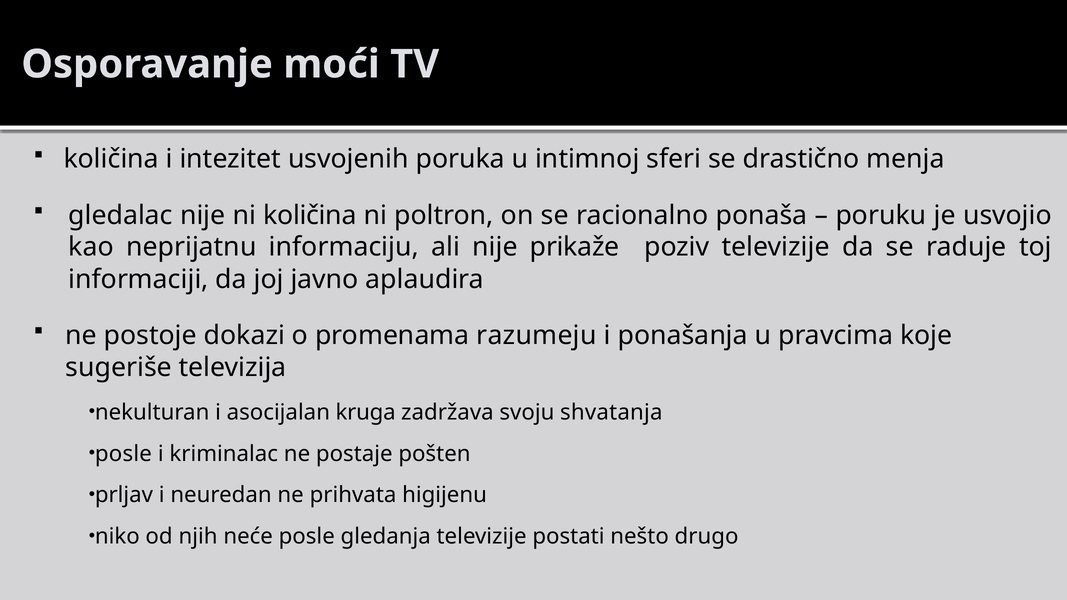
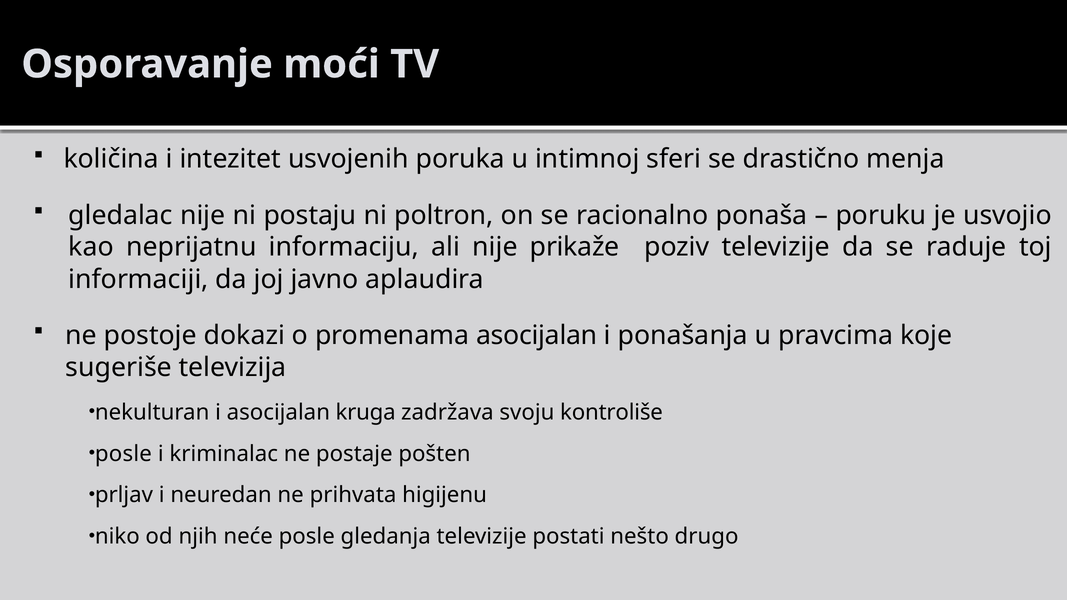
ni količina: količina -> postaju (310, 215)
promenama razumeju: razumeju -> asocijalan (537, 335)
shvatanja: shvatanja -> kontroliše (612, 412)
